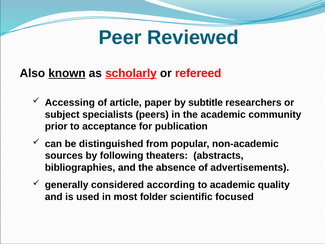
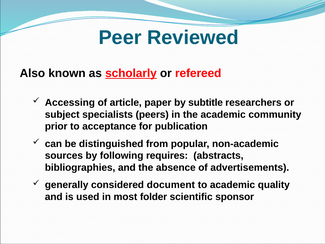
known underline: present -> none (67, 73)
theaters: theaters -> requires (167, 156)
according: according -> document (171, 185)
focused: focused -> sponsor (235, 197)
